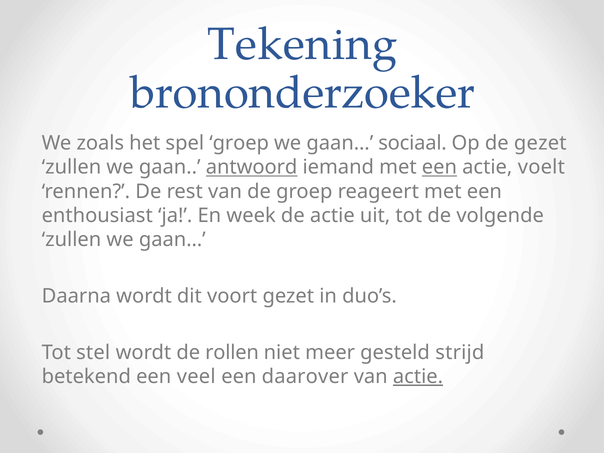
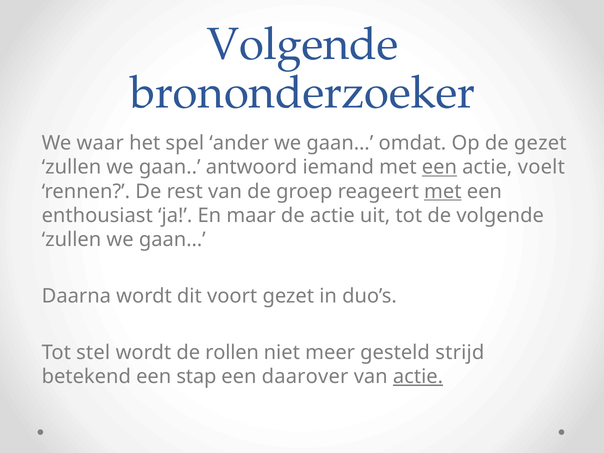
Tekening: Tekening -> Volgende (303, 44)
zoals: zoals -> waar (100, 143)
spel groep: groep -> ander (239, 143)
sociaal: sociaal -> omdat (412, 143)
antwoord underline: present -> none (252, 167)
met underline: none -> present (443, 191)
week: week -> maar (251, 216)
veel: veel -> stap (196, 377)
